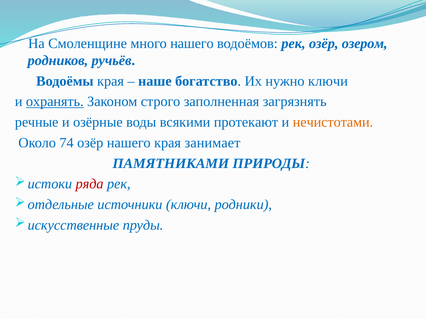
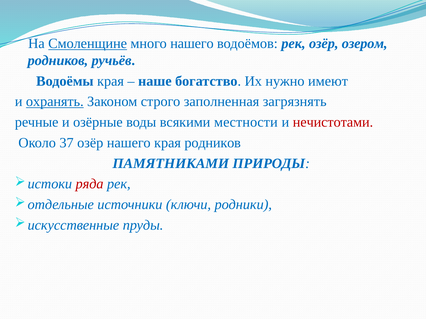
Смоленщине underline: none -> present (88, 44)
нужно ключи: ключи -> имеют (328, 81)
протекают: протекают -> местности (246, 122)
нечистотами colour: orange -> red (333, 122)
74: 74 -> 37 (67, 143)
края занимает: занимает -> родников (213, 143)
